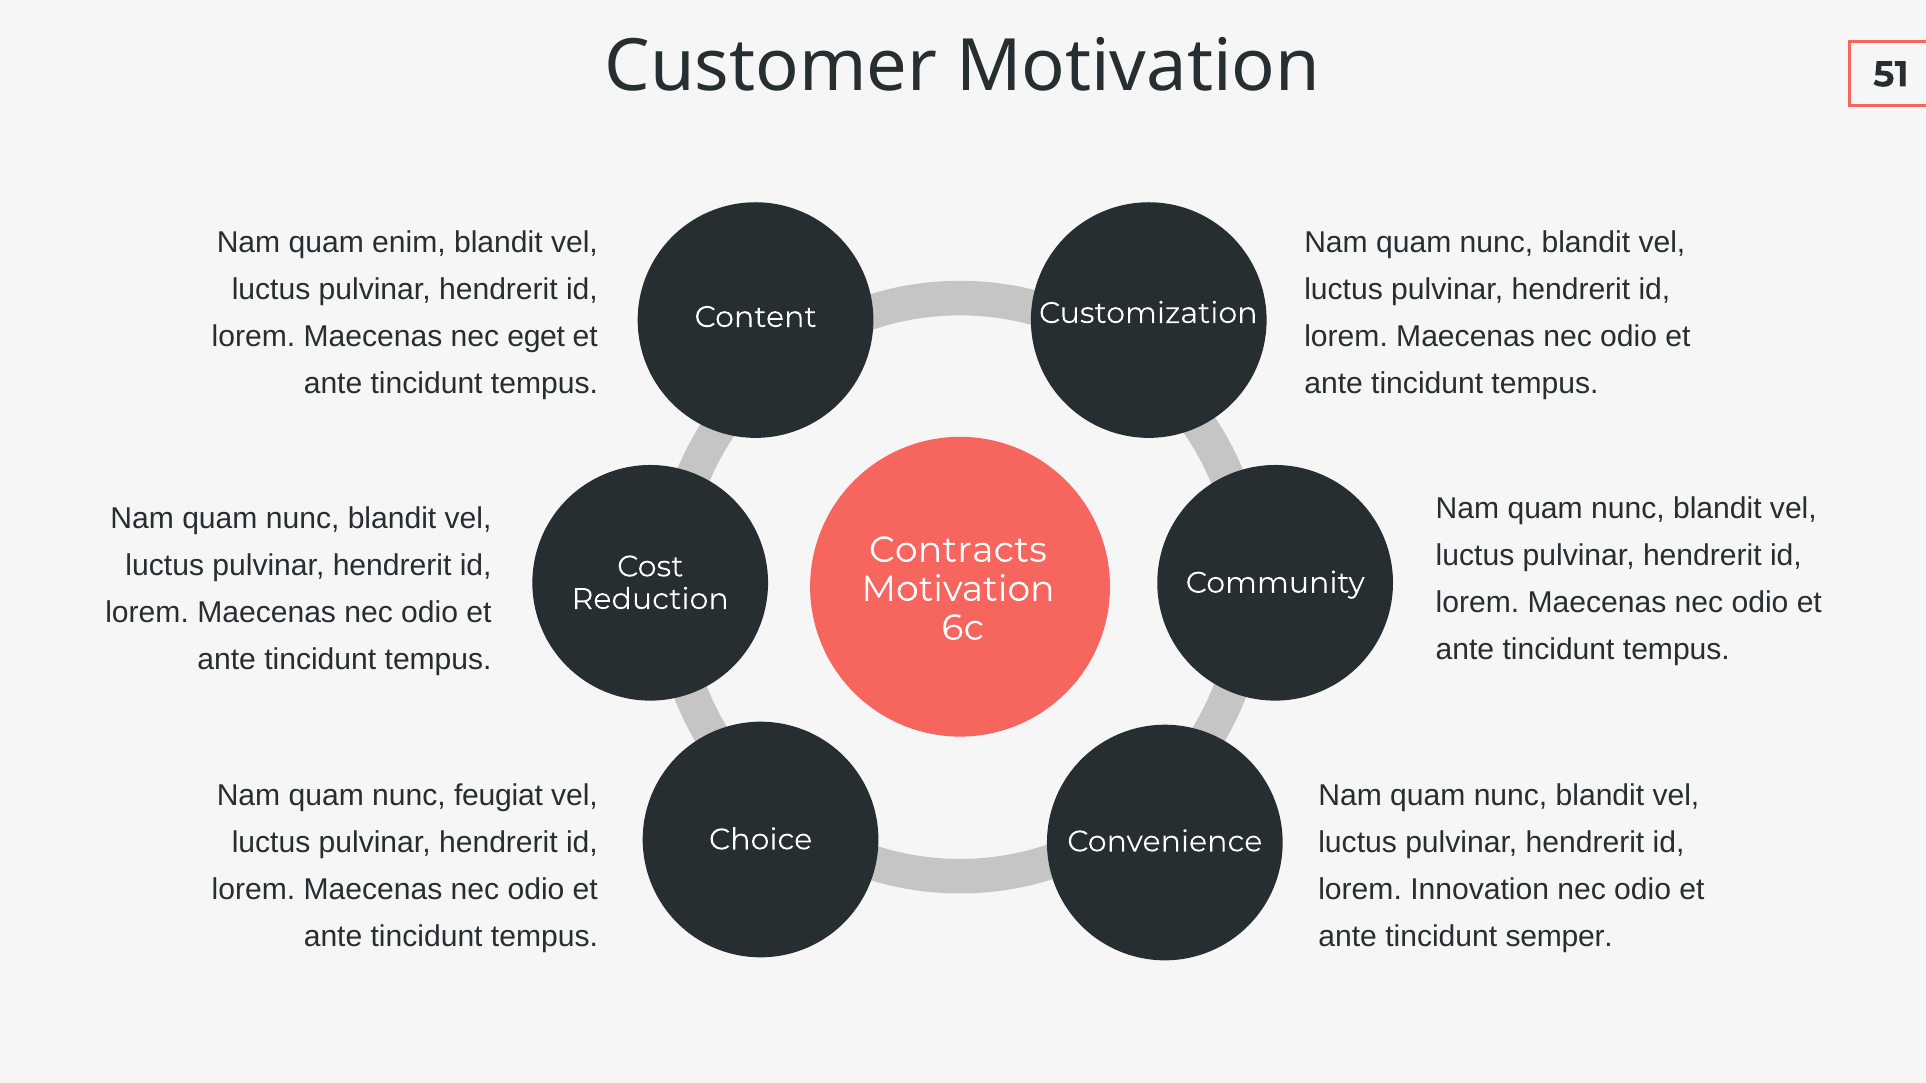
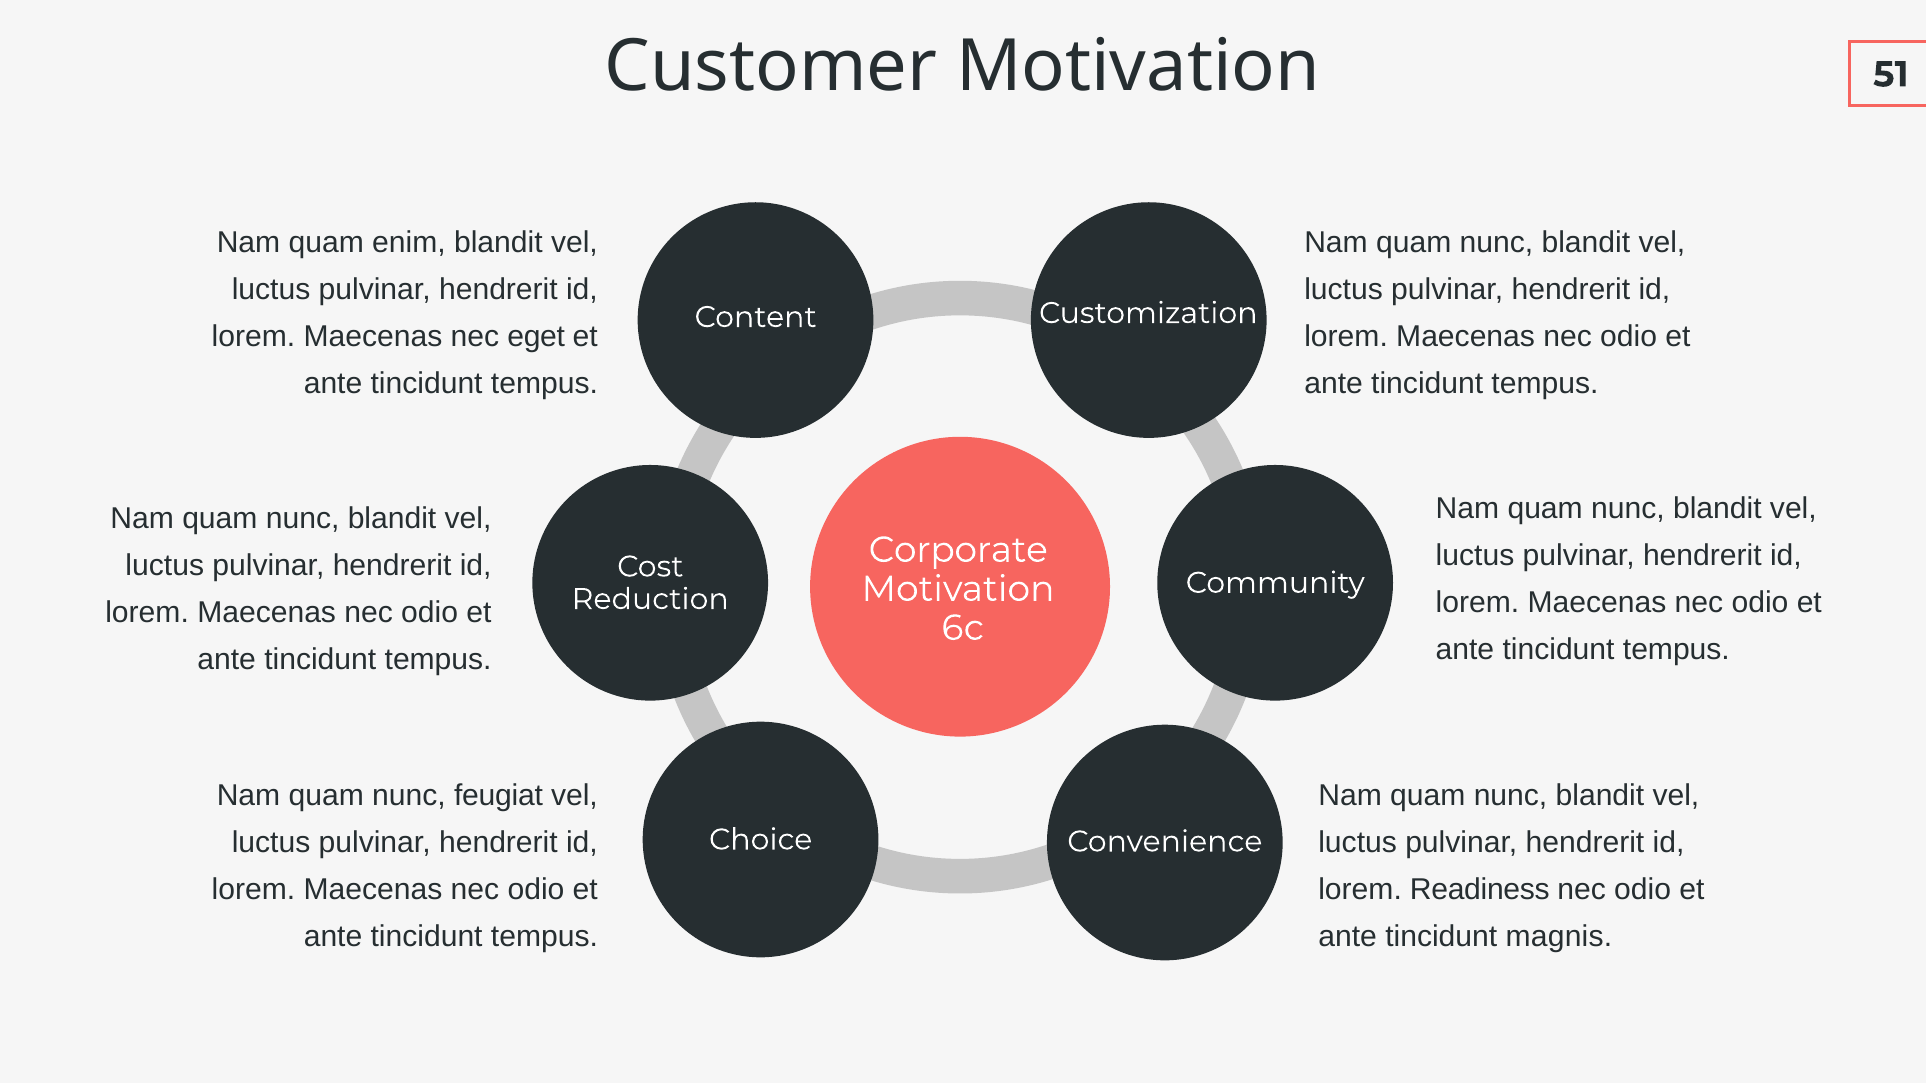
Contracts: Contracts -> Corporate (958, 550)
Innovation: Innovation -> Readiness (1480, 890)
semper: semper -> magnis (1559, 937)
